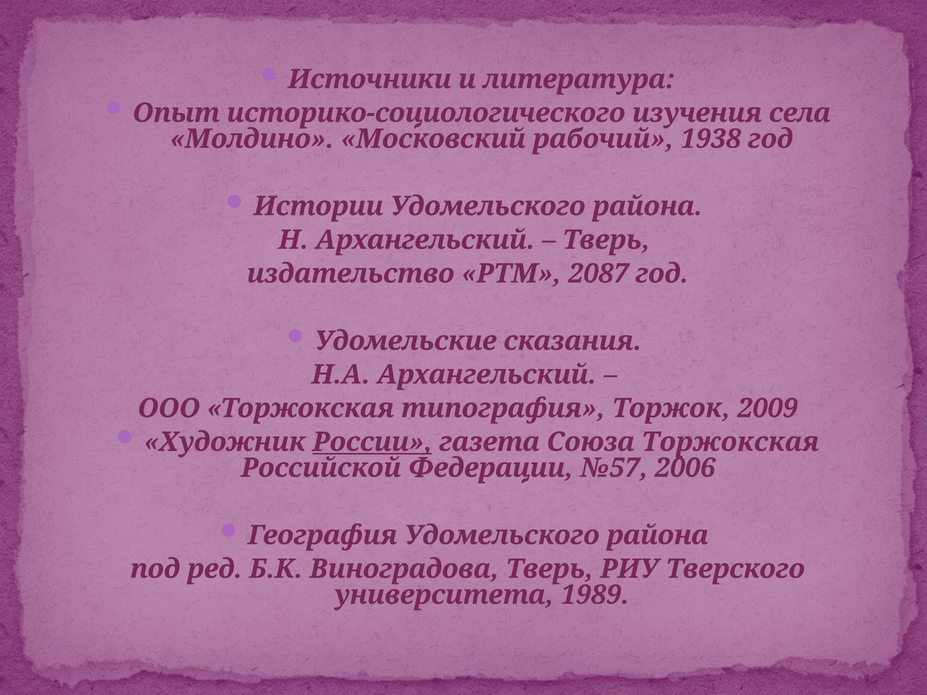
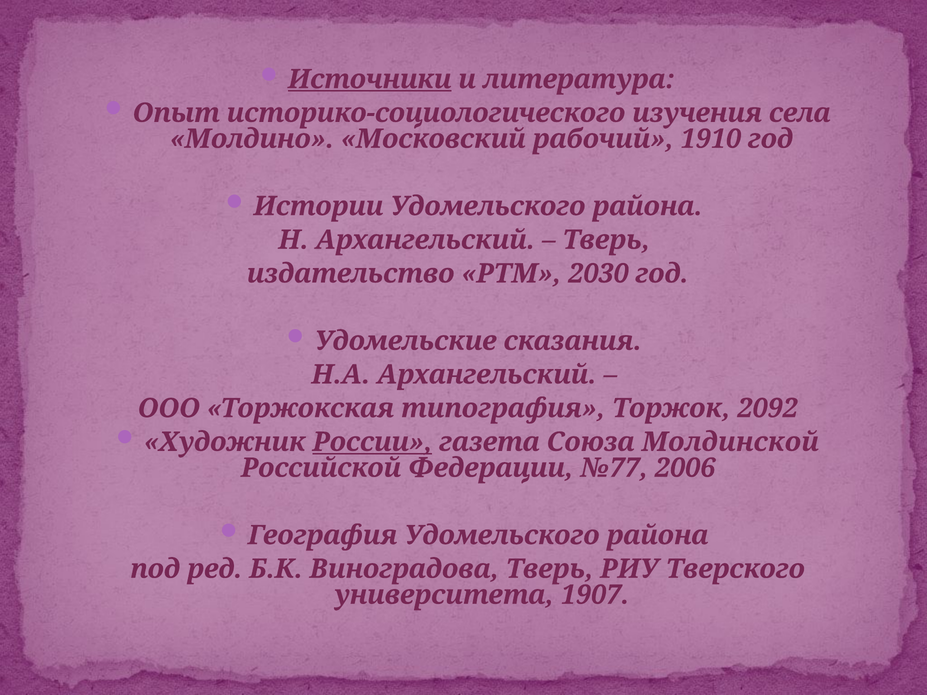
Источники underline: none -> present (370, 79)
1938: 1938 -> 1910 (711, 139)
2087: 2087 -> 2030 (598, 274)
2009: 2009 -> 2092 (767, 408)
Союза Торжокская: Торжокская -> Молдинской (730, 442)
№57: №57 -> №77 (614, 468)
1989: 1989 -> 1907 (595, 595)
